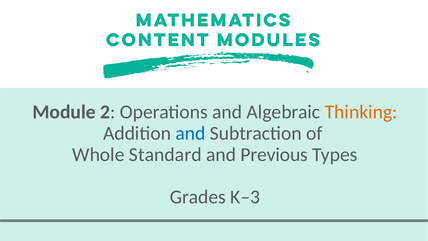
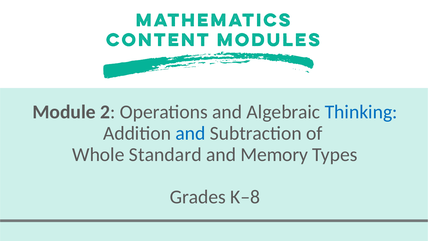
Thinking colour: orange -> blue (361, 112)
Previous: Previous -> Memory (274, 154)
K–3: K–3 -> K–8 (245, 197)
